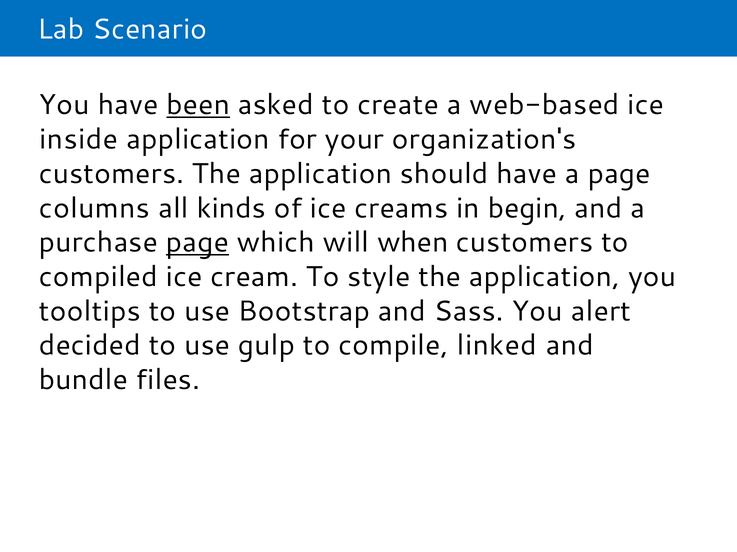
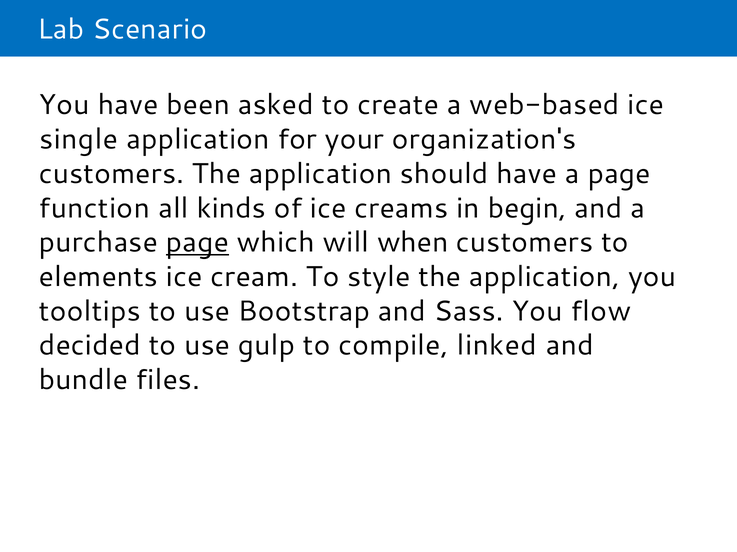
been underline: present -> none (198, 105)
inside: inside -> single (79, 140)
columns: columns -> function (94, 208)
compiled: compiled -> elements (99, 277)
alert: alert -> flow (601, 312)
